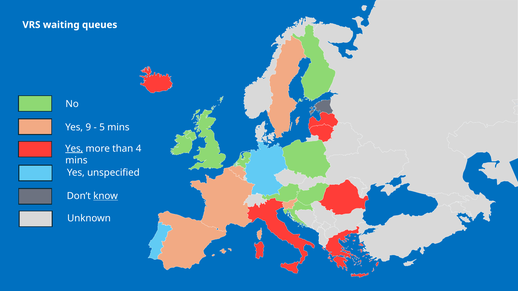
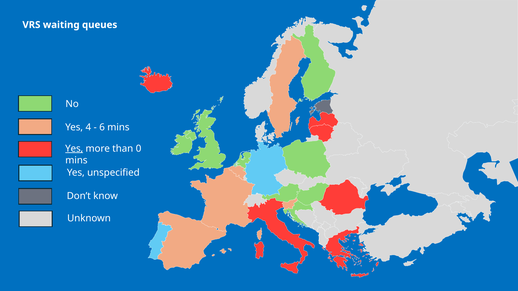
9: 9 -> 4 (88, 127)
5: 5 -> 6 (102, 127)
4: 4 -> 0 (139, 149)
know underline: present -> none (106, 196)
